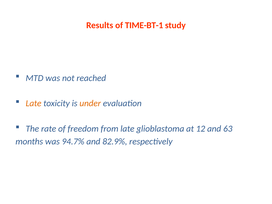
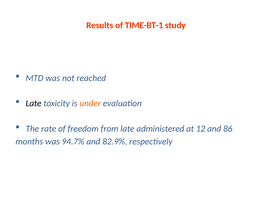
Late colour: orange -> black (34, 103)
glioblastoma: glioblastoma -> administered (160, 129)
63: 63 -> 86 (228, 129)
